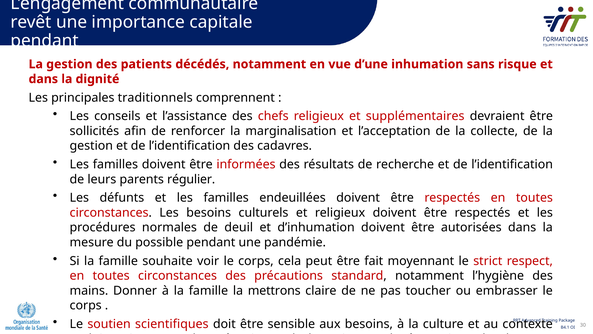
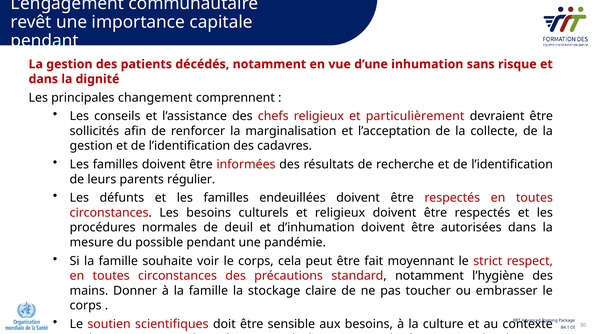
traditionnels: traditionnels -> changement (155, 97)
supplémentaires: supplémentaires -> particulièrement (415, 116)
mettrons: mettrons -> stockage (274, 290)
